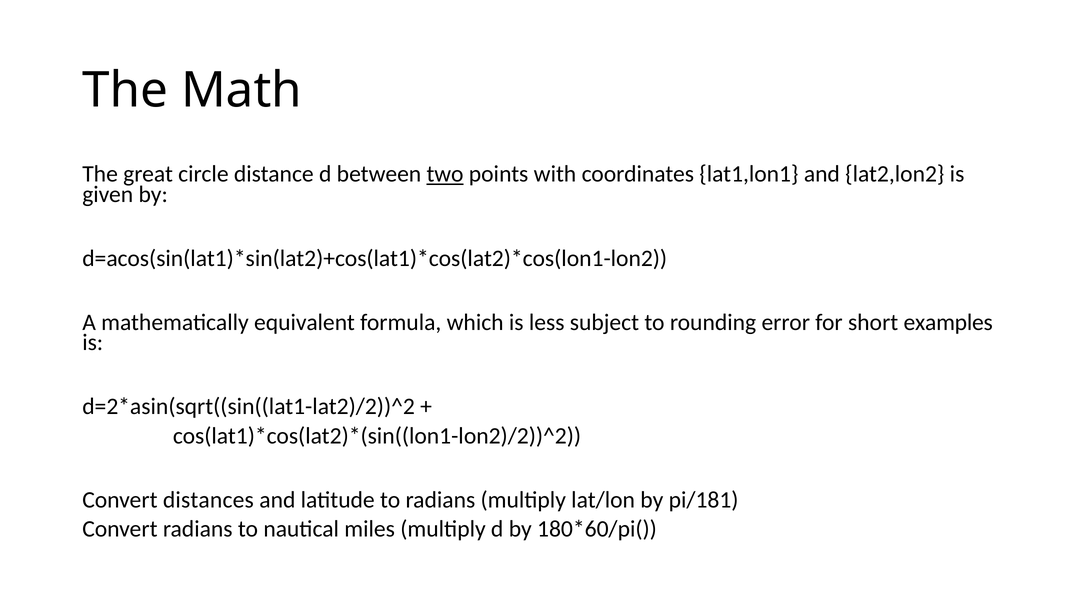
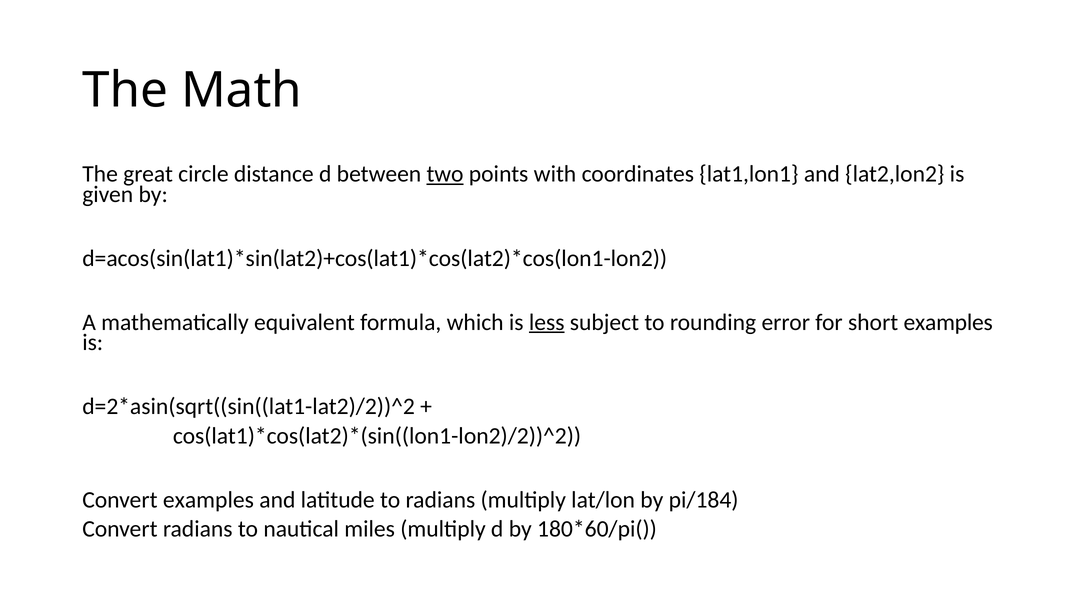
less underline: none -> present (547, 322)
Convert distances: distances -> examples (208, 500)
pi/181: pi/181 -> pi/184 (704, 500)
